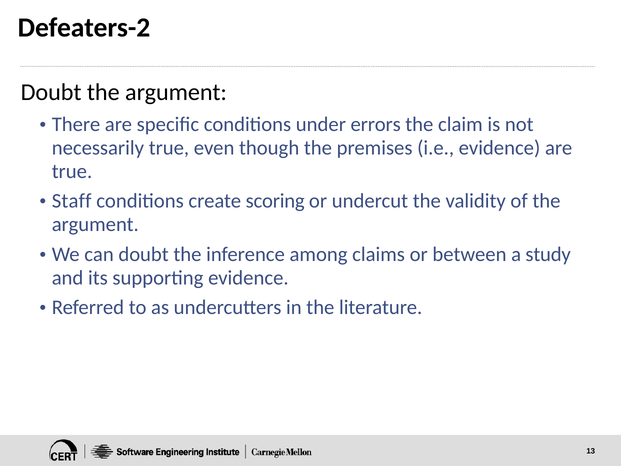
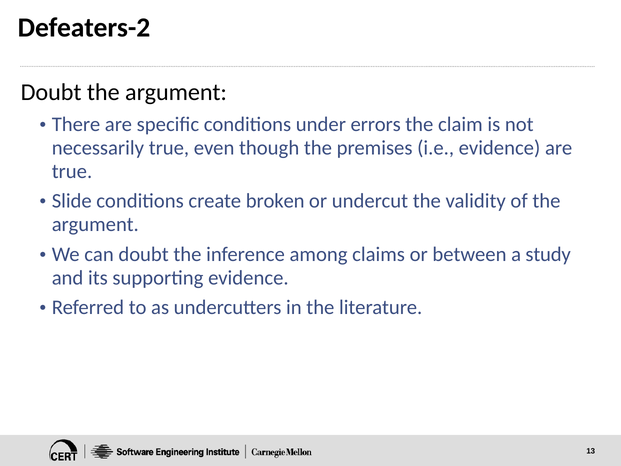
Staff: Staff -> Slide (72, 201)
scoring: scoring -> broken (275, 201)
